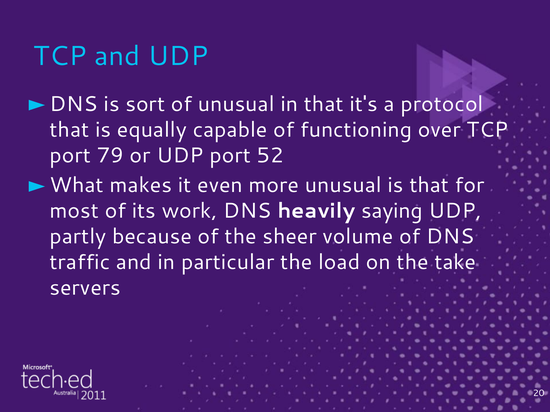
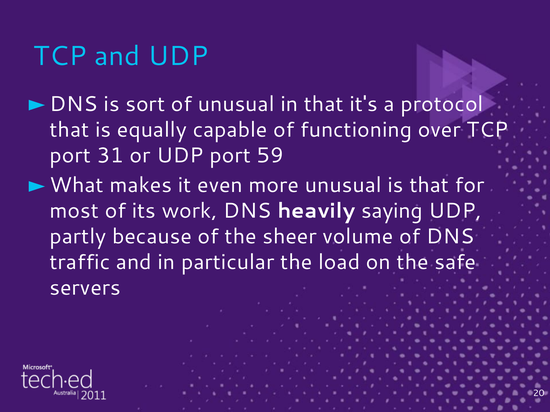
79: 79 -> 31 (110, 156)
52: 52 -> 59 (270, 156)
take: take -> safe (455, 263)
